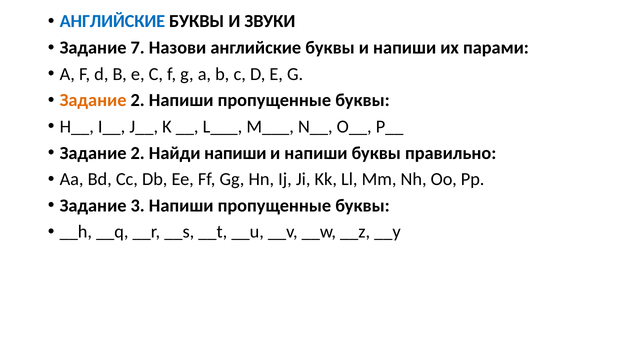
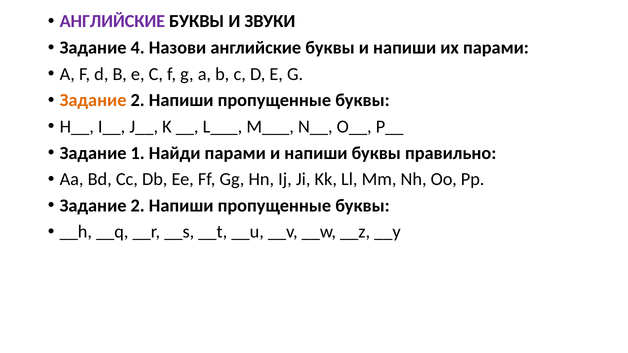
АНГЛИЙСКИЕ colour: blue -> purple (112, 21)
7: 7 -> 4 (138, 48)
2: 2 -> 1 (138, 153)
Найди напиши: напиши -> парами (235, 153)
3: 3 -> 2 (138, 206)
